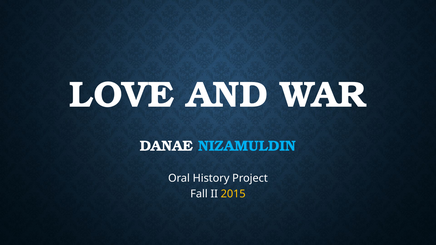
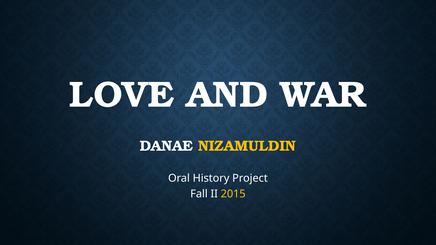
NIZAMULDIN colour: light blue -> yellow (247, 146)
